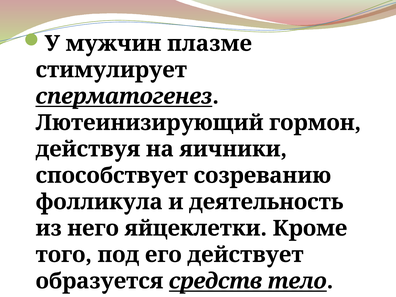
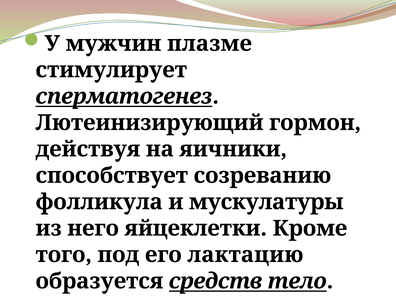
деятельность: деятельность -> мускулатуры (266, 202)
действует: действует -> лактацию (245, 255)
